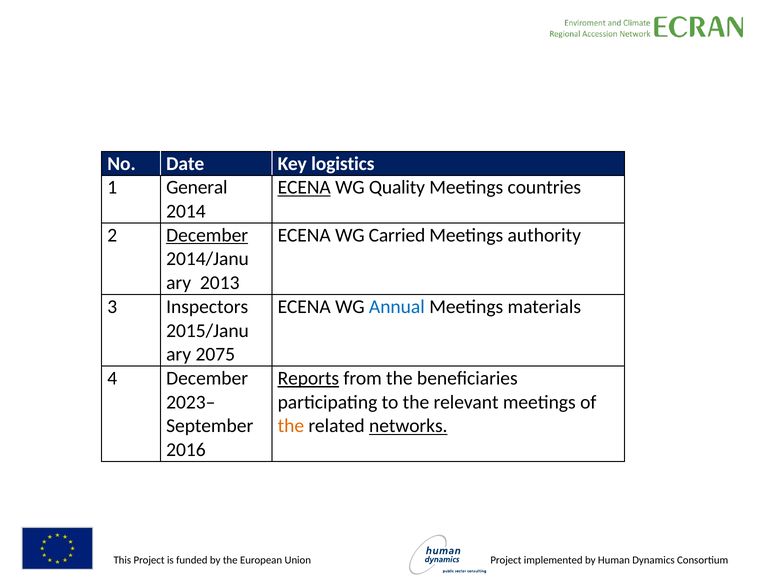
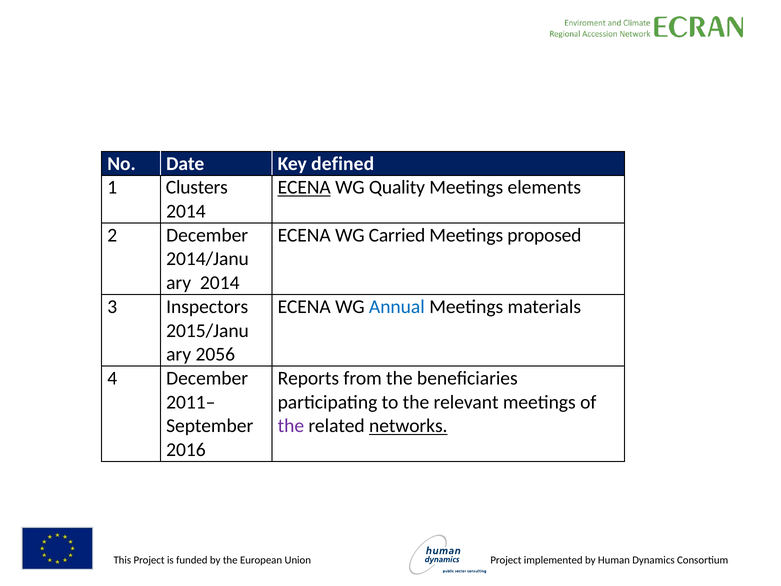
logistics: logistics -> defined (343, 164)
General: General -> Clusters (197, 187)
countries: countries -> elements (544, 187)
December underline: present -> none (207, 235)
authority: authority -> proposed (544, 235)
2013: 2013 -> 2014 (220, 283)
2075: 2075 -> 2056 (215, 354)
Reports underline: present -> none (308, 378)
2023–: 2023– -> 2011– (191, 402)
the colour: orange -> purple (291, 426)
